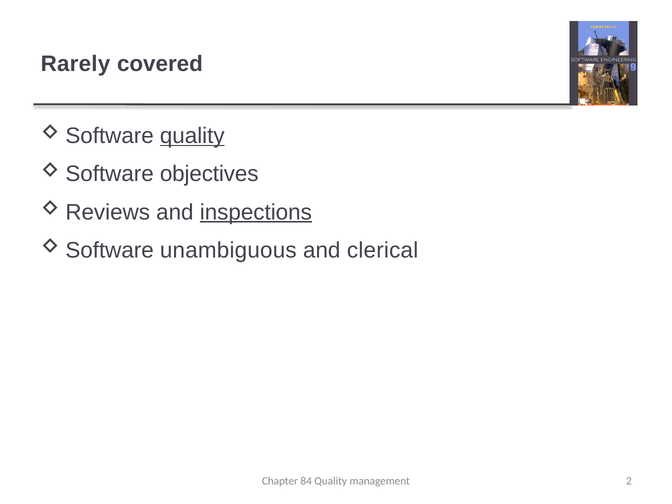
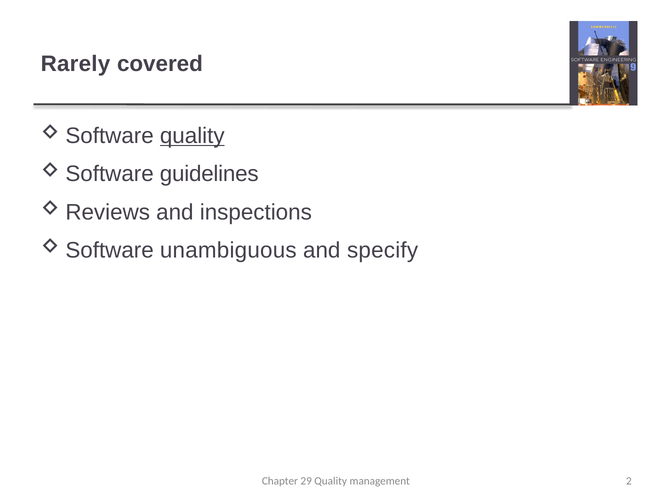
objectives: objectives -> guidelines (209, 174)
inspections underline: present -> none (256, 212)
clerical: clerical -> specify (383, 250)
84: 84 -> 29 (306, 481)
